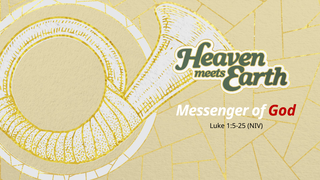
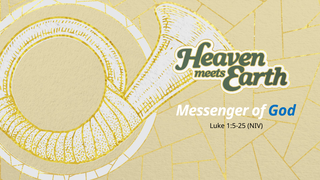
God colour: red -> blue (282, 111)
